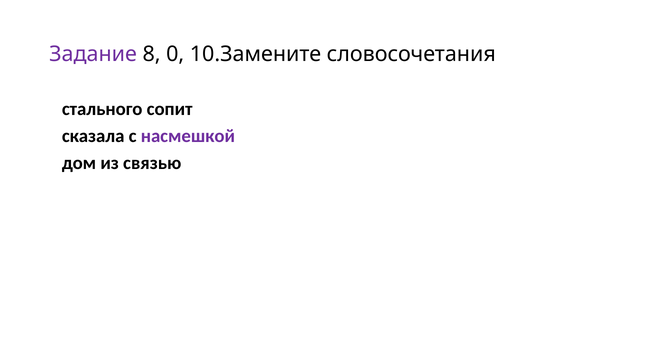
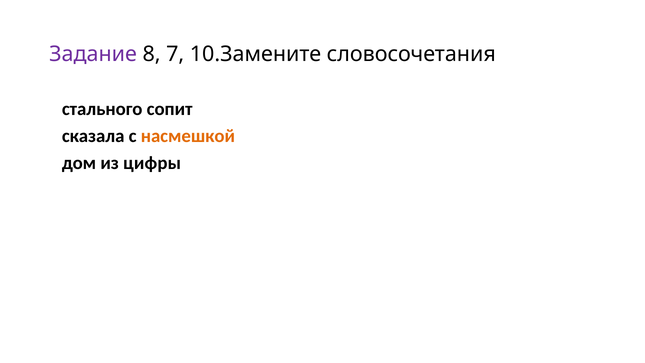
0: 0 -> 7 (175, 54)
насмешкой colour: purple -> orange (188, 136)
связью: связью -> цифры (152, 163)
